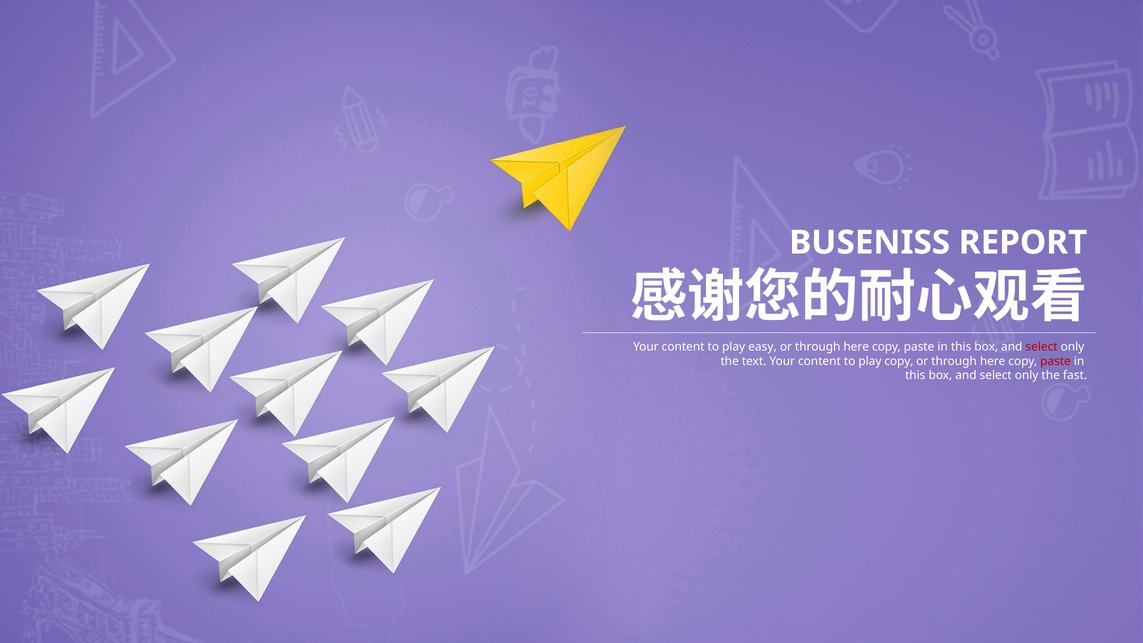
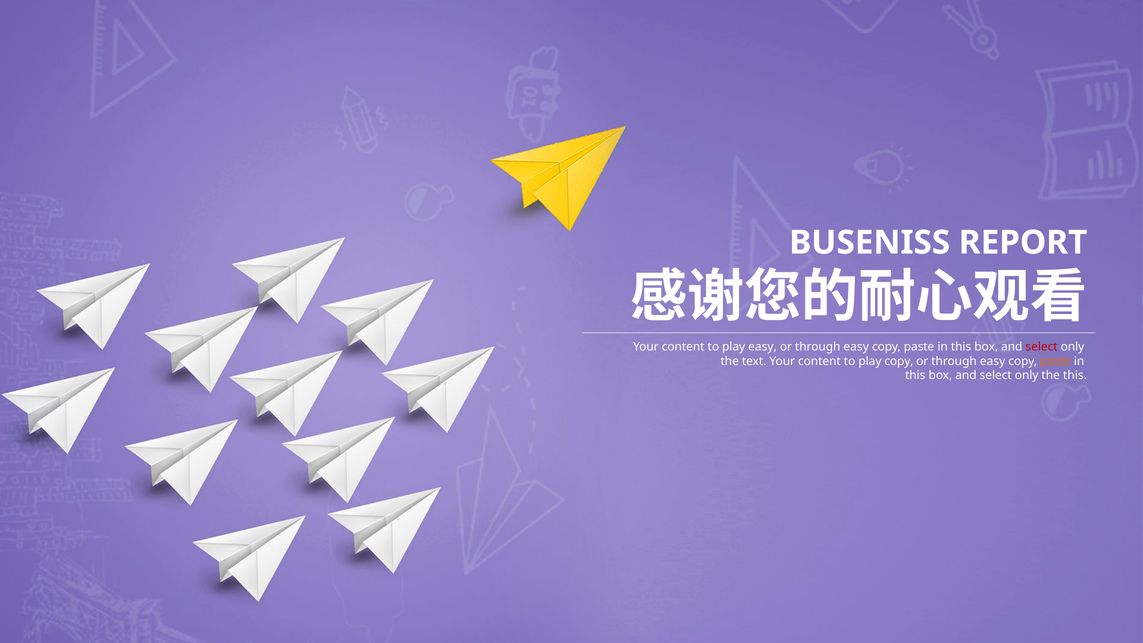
here: here -> easy (856, 347)
here: here -> easy (993, 361)
paste colour: red -> orange (1056, 361)
the fast: fast -> this (1075, 375)
